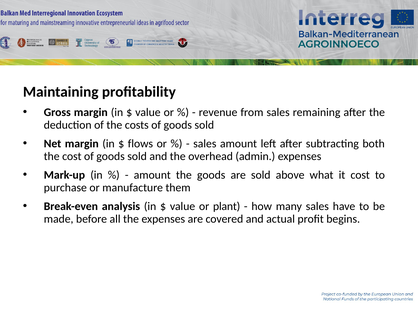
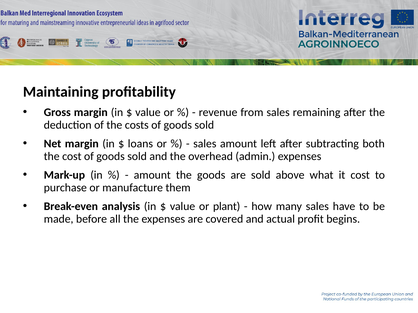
flows: flows -> loans (140, 144)
